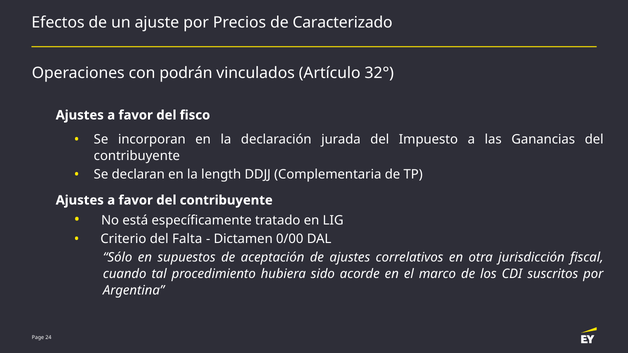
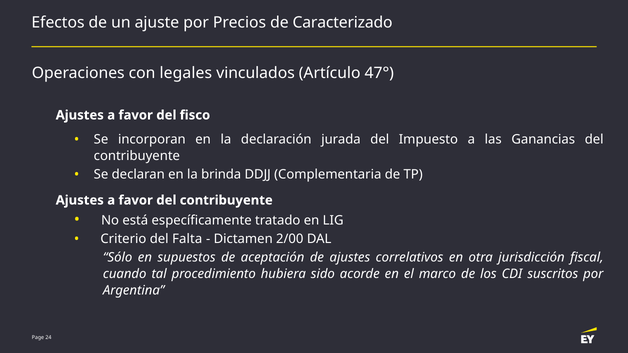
podrán: podrán -> legales (186, 73)
32°: 32° -> 47° (379, 73)
length: length -> brinda (221, 174)
0/00: 0/00 -> 2/00 (290, 239)
